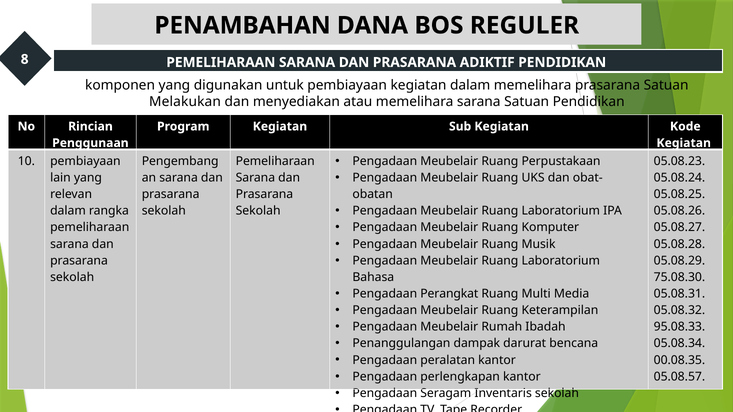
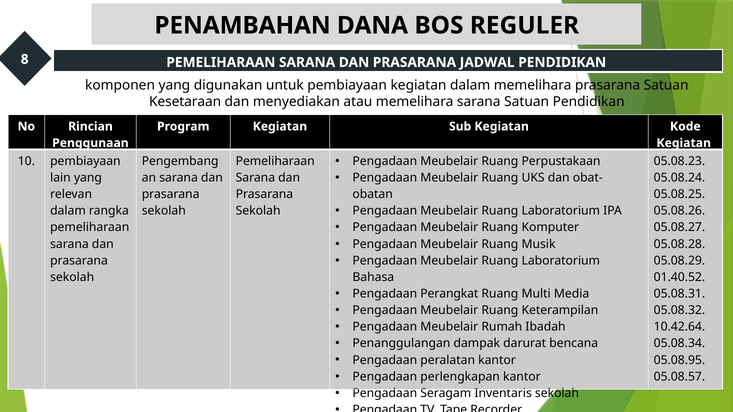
ADIKTIF: ADIKTIF -> JADWAL (487, 62)
Melakukan: Melakukan -> Kesetaraan (185, 102)
75.08.30: 75.08.30 -> 01.40.52 (679, 277)
95.08.33: 95.08.33 -> 10.42.64 (679, 327)
00.08.35: 00.08.35 -> 05.08.95 (679, 360)
